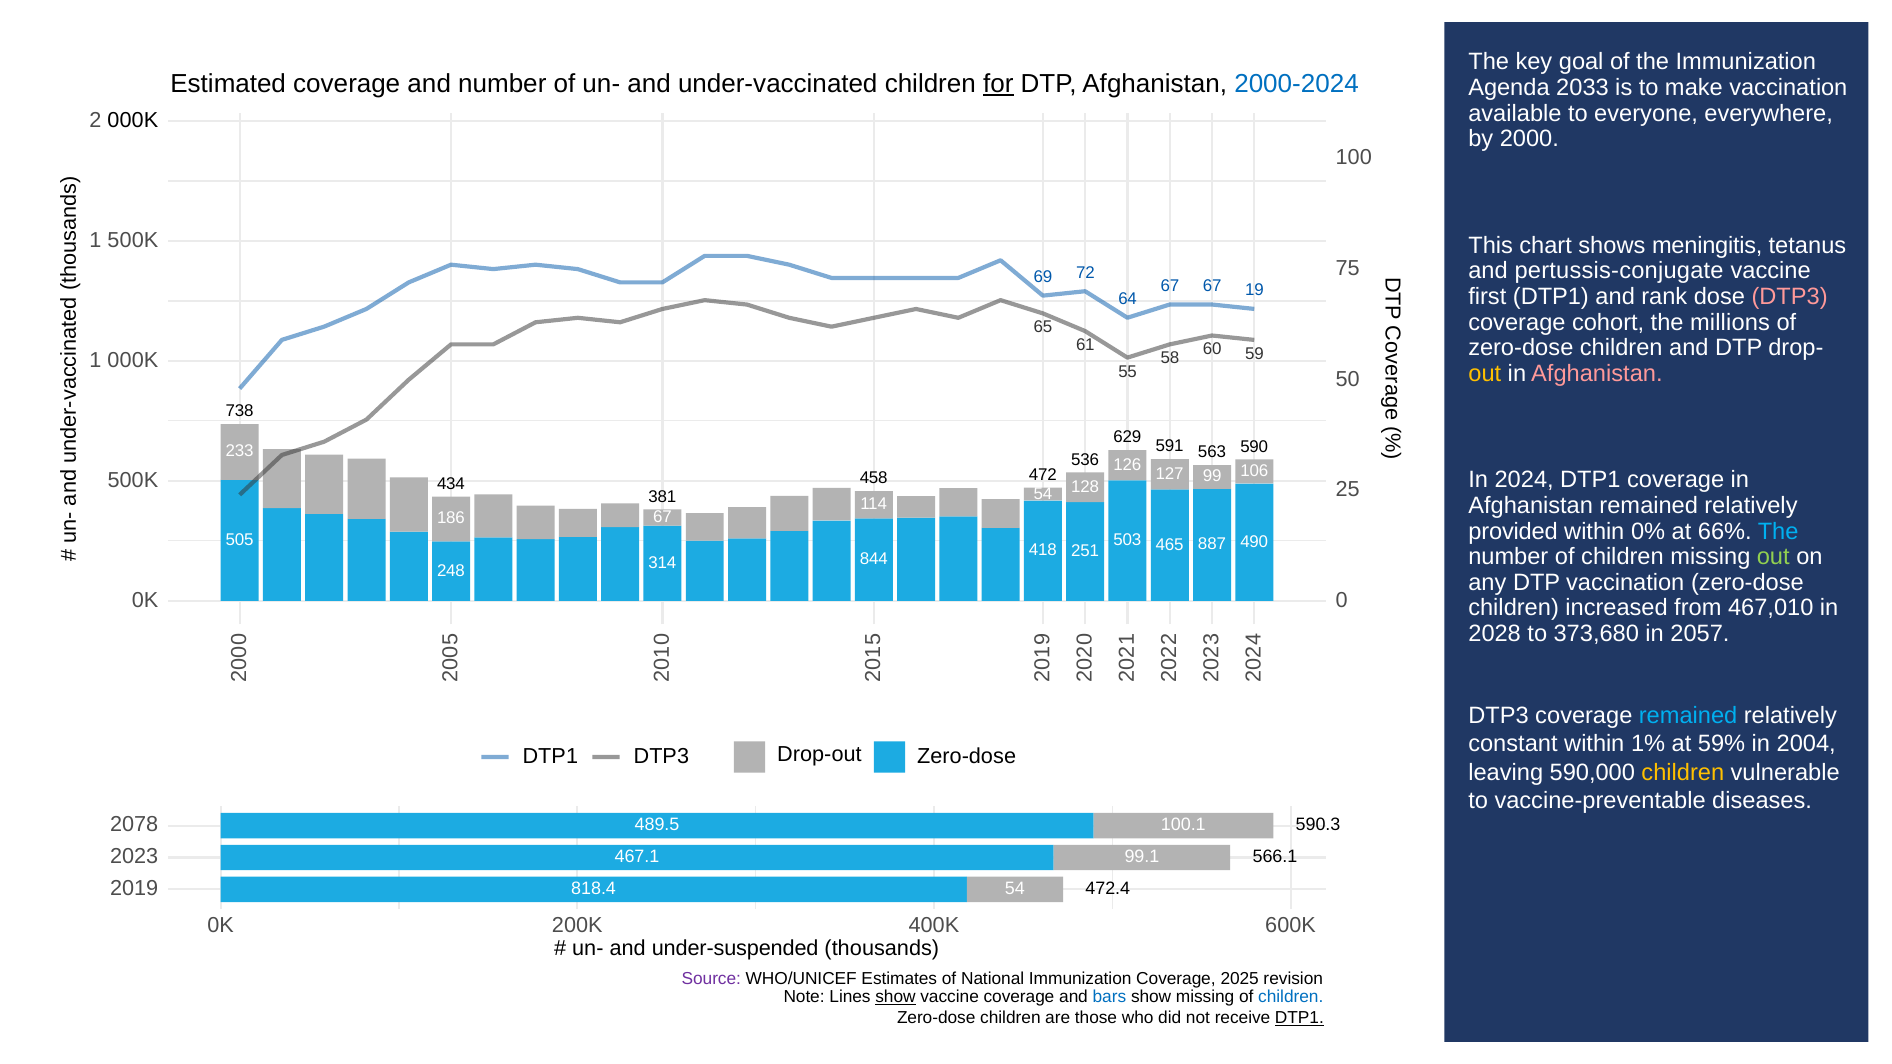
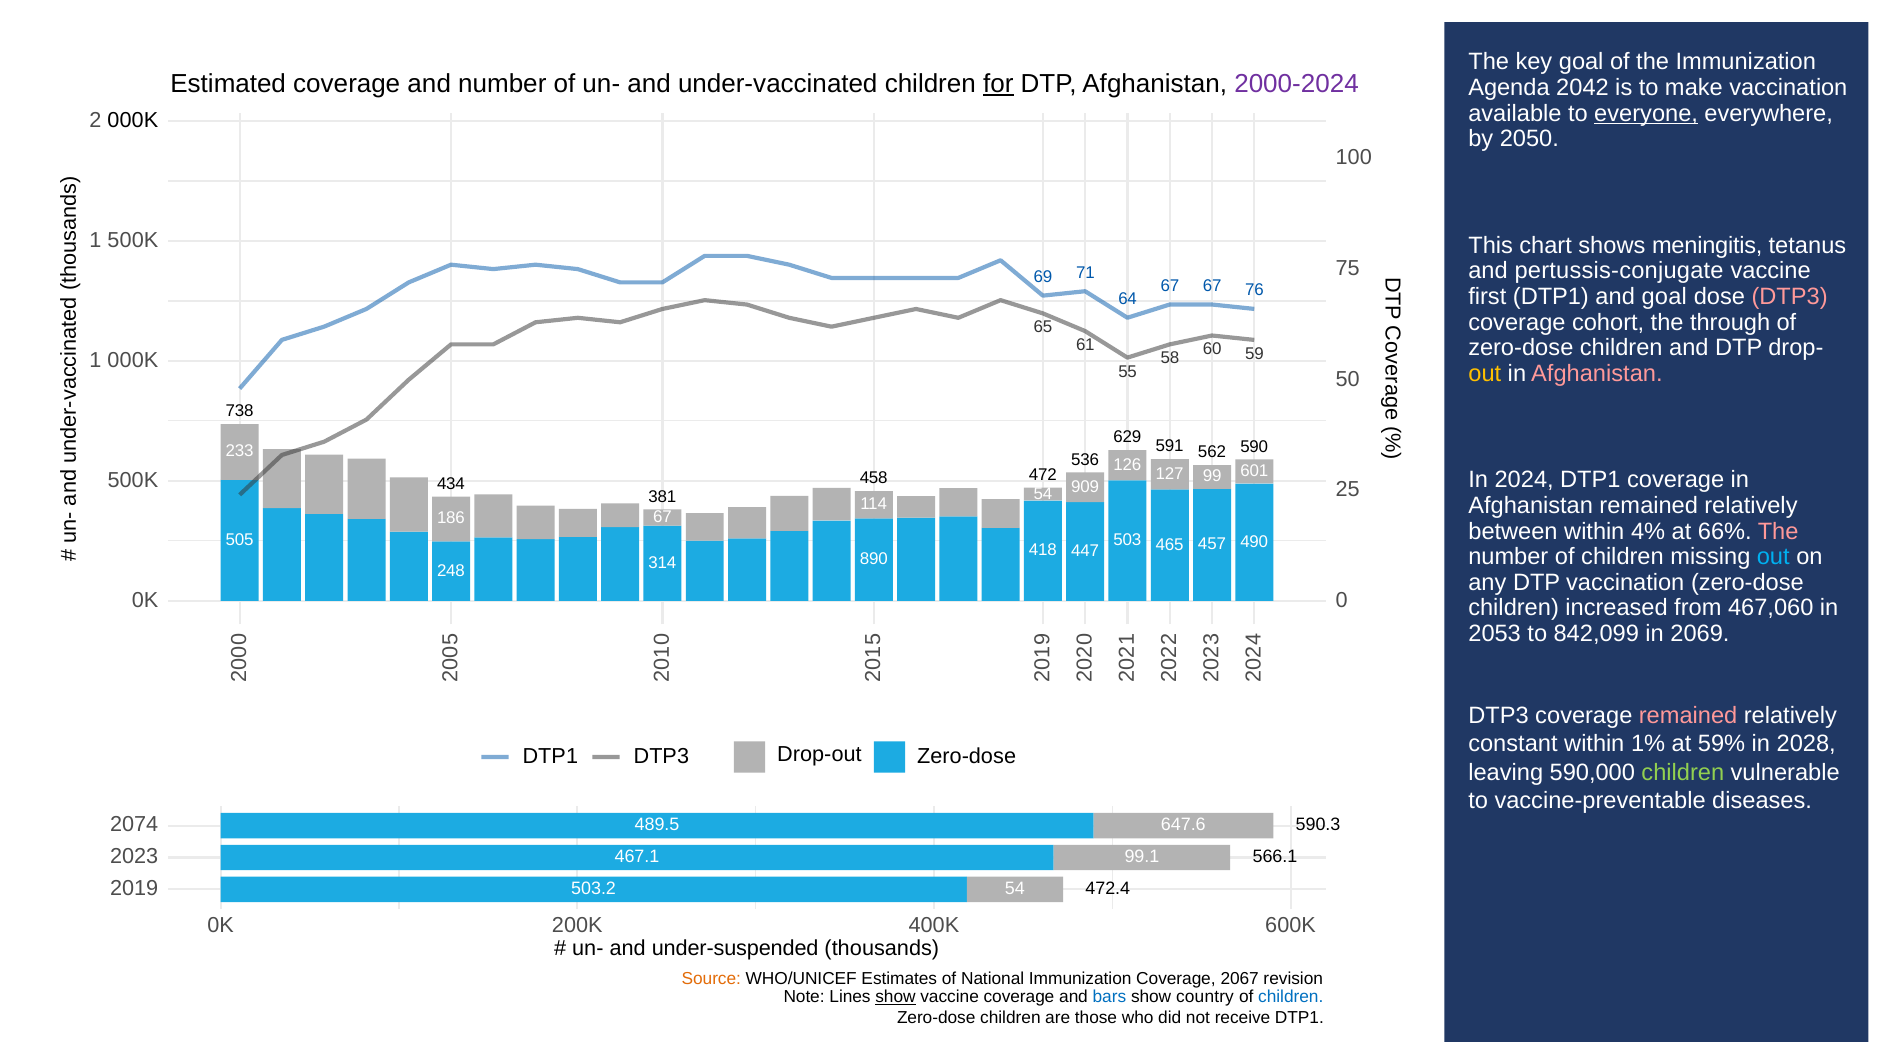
2000-2024 colour: blue -> purple (1297, 84)
2033: 2033 -> 2042 (1583, 88)
everyone underline: none -> present (1646, 113)
2000: 2000 -> 2050 (1529, 139)
72: 72 -> 71 (1085, 273)
19: 19 -> 76 (1254, 290)
and rank: rank -> goal (1664, 297)
millions: millions -> through (1730, 322)
563: 563 -> 562 (1212, 452)
106: 106 -> 601 (1254, 471)
128: 128 -> 909 (1085, 487)
provided: provided -> between (1513, 531)
0%: 0% -> 4% (1648, 531)
The colour: light blue -> pink (1778, 531)
887: 887 -> 457 (1212, 544)
251: 251 -> 447 (1085, 551)
out colour: light green -> light blue (1773, 557)
844: 844 -> 890 (874, 559)
467,010: 467,010 -> 467,060 (1771, 608)
2028: 2028 -> 2053 (1495, 633)
373,680: 373,680 -> 842,099 (1596, 633)
2057: 2057 -> 2069 (1700, 633)
remained colour: light blue -> pink (1688, 716)
2004: 2004 -> 2028 (1806, 744)
children colour: yellow -> light green (1683, 772)
2078: 2078 -> 2074 (134, 825)
100.1: 100.1 -> 647.6 (1183, 825)
818.4: 818.4 -> 503.2 (594, 889)
Source colour: purple -> orange (711, 979)
2025: 2025 -> 2067 (1240, 979)
show missing: missing -> country (1205, 997)
DTP1 underline: present -> none (1299, 1018)
